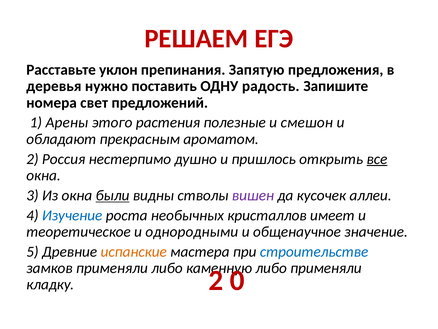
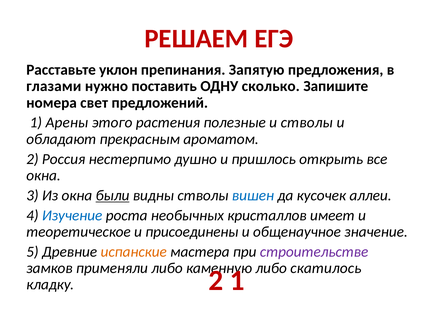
деревья: деревья -> глазами (54, 86)
радость: радость -> сколько (271, 86)
и смешон: смешон -> стволы (307, 122)
все underline: present -> none (377, 159)
вишен colour: purple -> blue (253, 195)
однородными: однородными -> присоединены (192, 231)
строительстве colour: blue -> purple (314, 251)
либо применяли: применяли -> скатилось (326, 268)
2 0: 0 -> 1 (237, 280)
